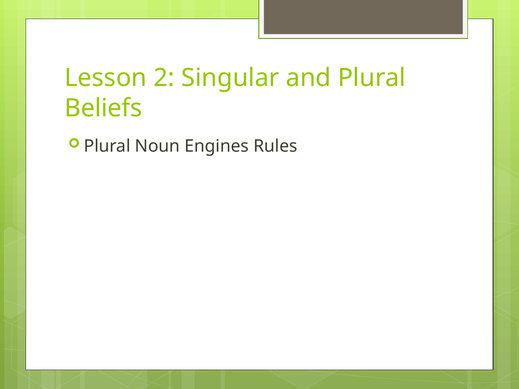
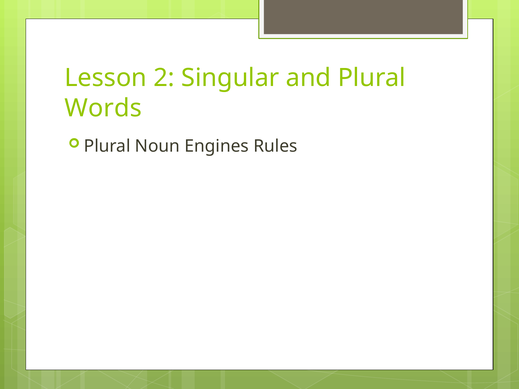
Beliefs: Beliefs -> Words (103, 108)
